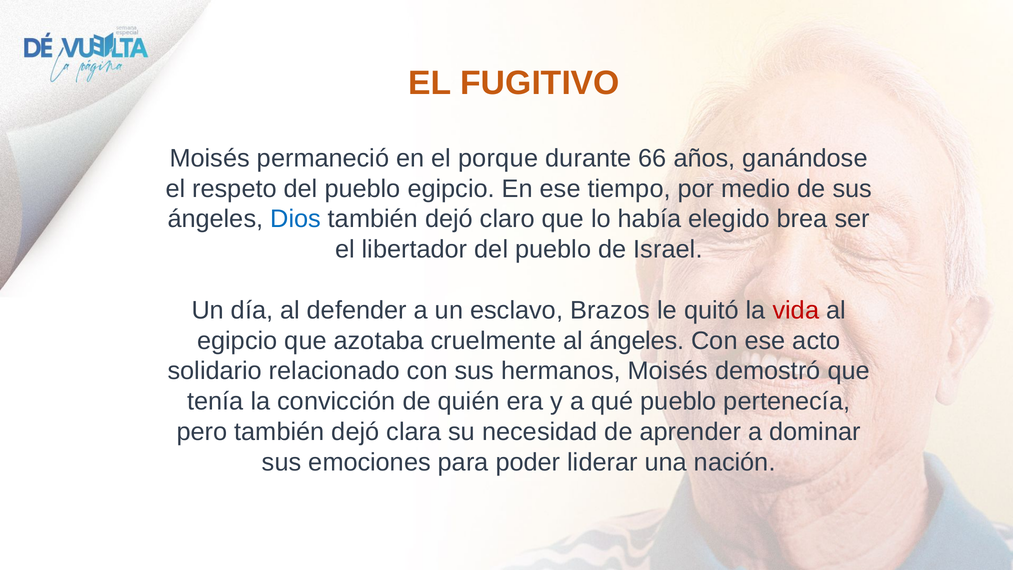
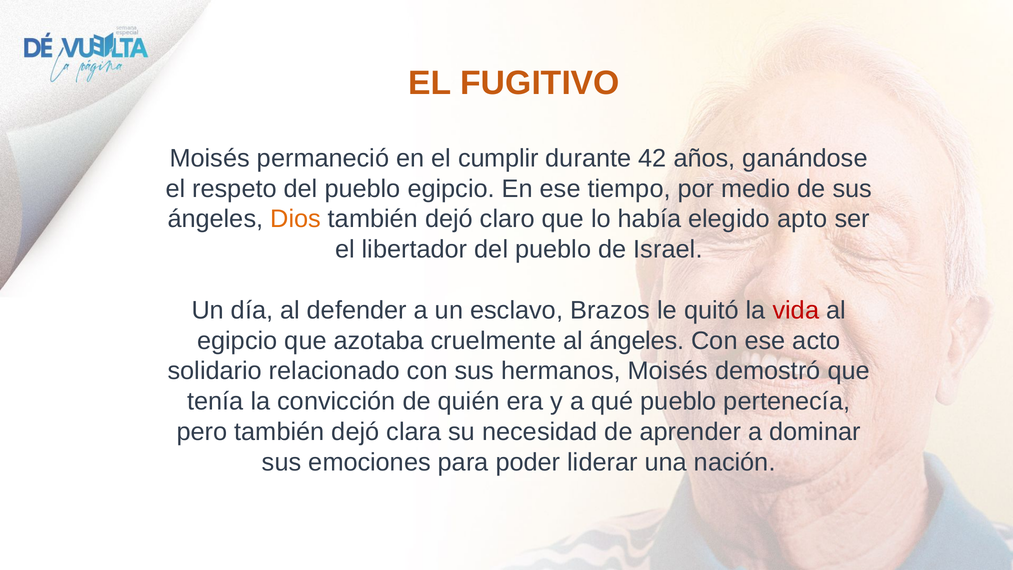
porque: porque -> cumplir (498, 158)
66: 66 -> 42 (652, 158)
Dios colour: blue -> orange (296, 219)
brea: brea -> apto (802, 219)
